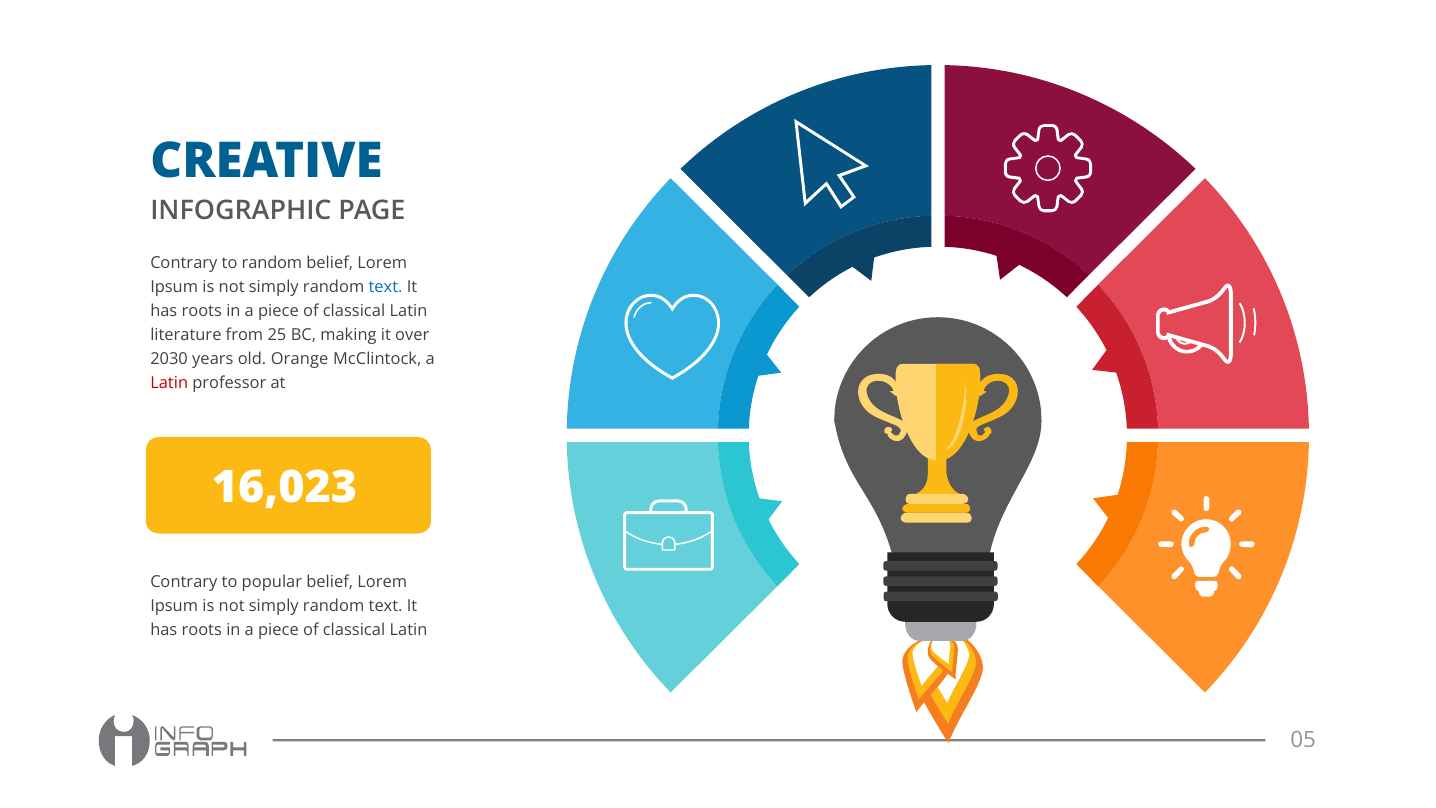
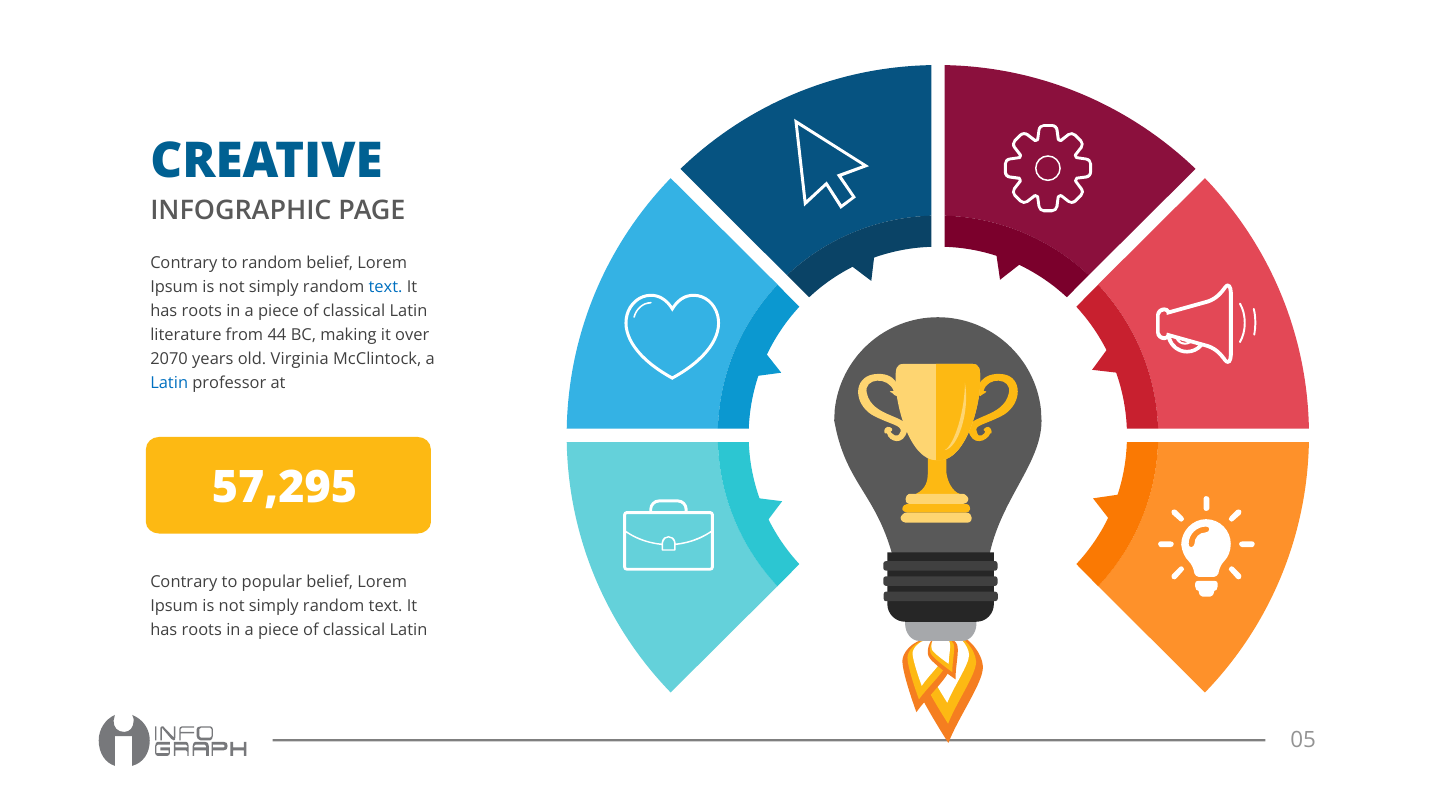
25: 25 -> 44 (277, 335)
2030: 2030 -> 2070 (169, 359)
Orange: Orange -> Virginia (300, 359)
Latin colour: red -> blue (169, 383)
16,023: 16,023 -> 57,295 (285, 488)
